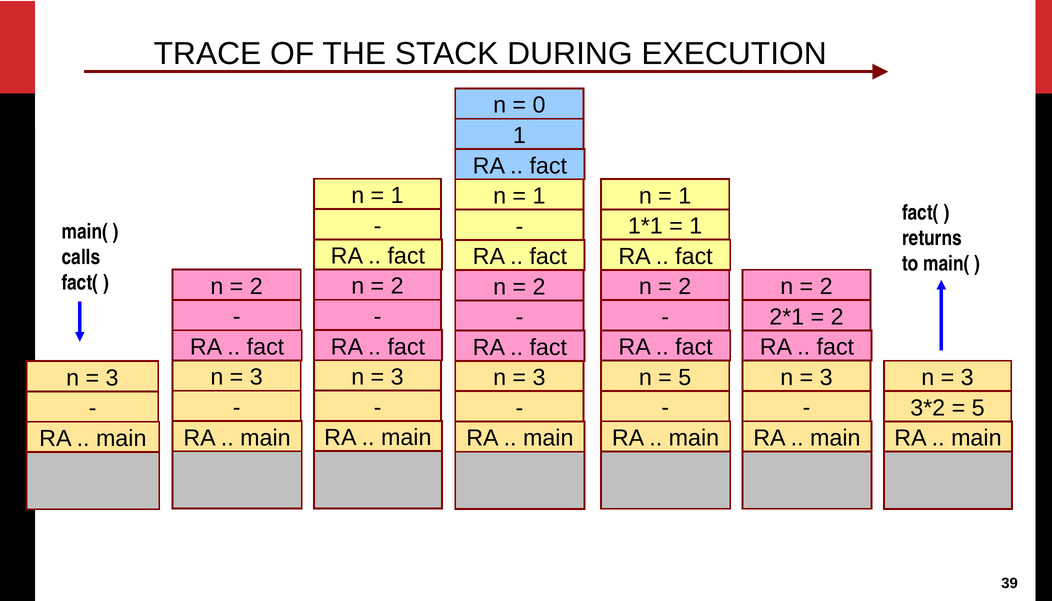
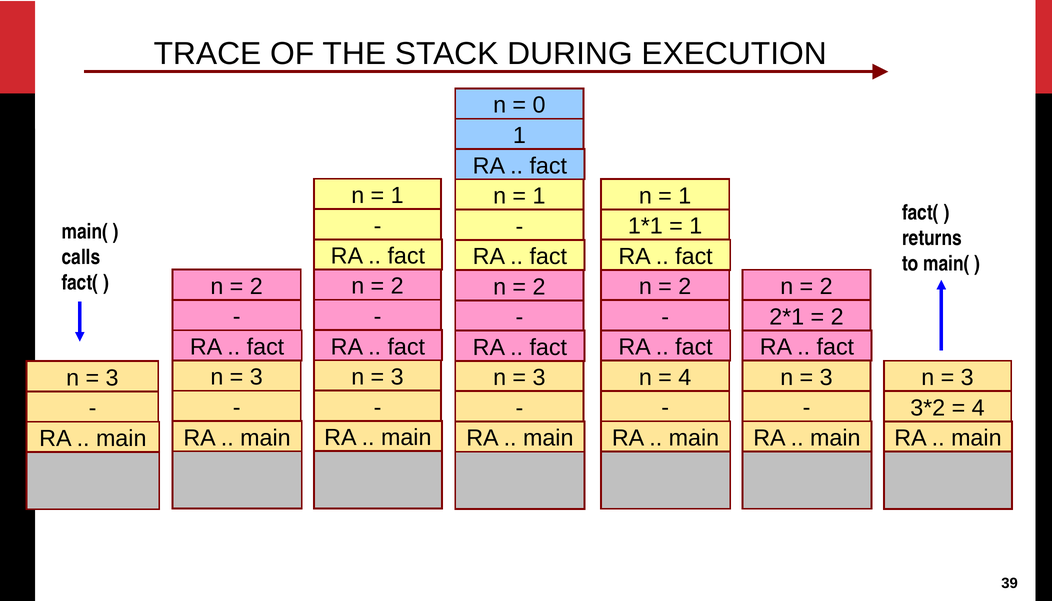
5: 5 -> 4 (685, 378)
5: 5 -> 4 (978, 408)
